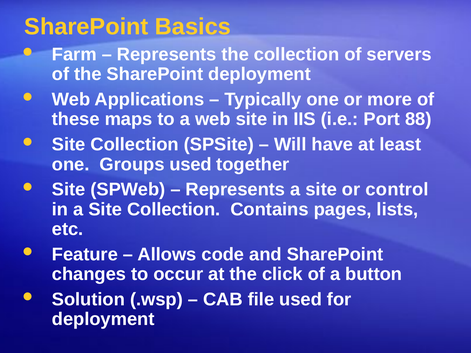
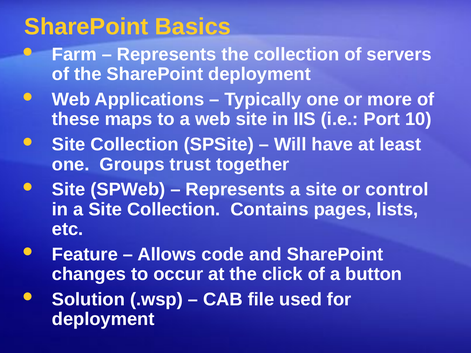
88: 88 -> 10 (418, 119)
Groups used: used -> trust (190, 164)
